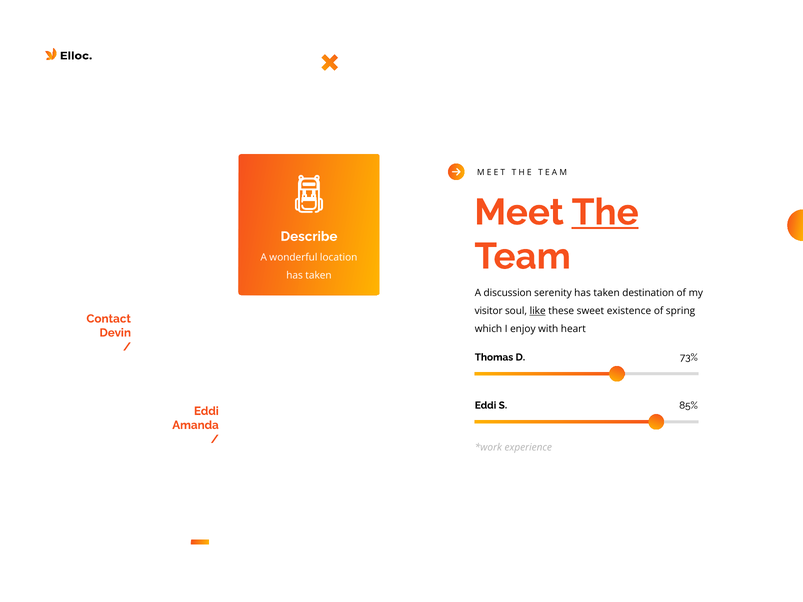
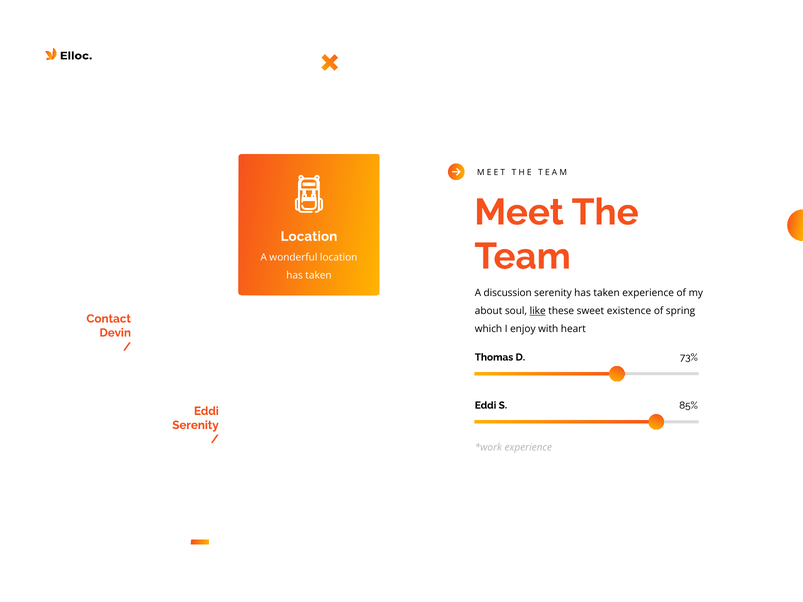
The underline: present -> none (605, 212)
Describe: Describe -> Location (309, 237)
taken destination: destination -> experience (648, 293)
visitor: visitor -> about (489, 311)
Amanda: Amanda -> Serenity (195, 425)
